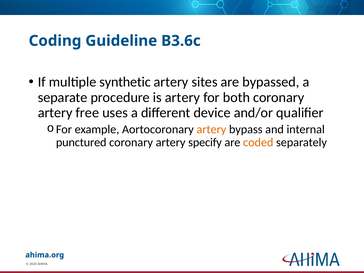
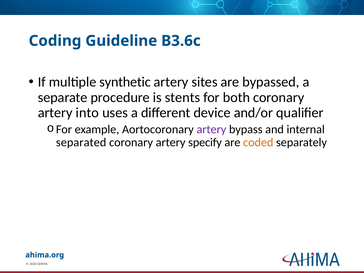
is artery: artery -> stents (182, 97)
free: free -> into (87, 113)
artery colour: orange -> purple (211, 129)
punctured: punctured -> separated (81, 142)
